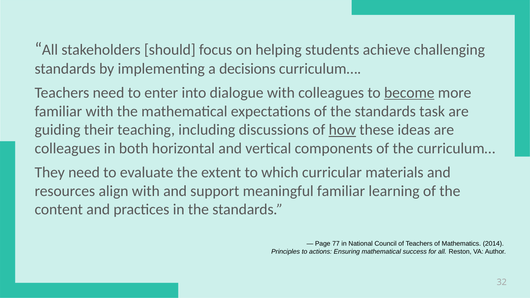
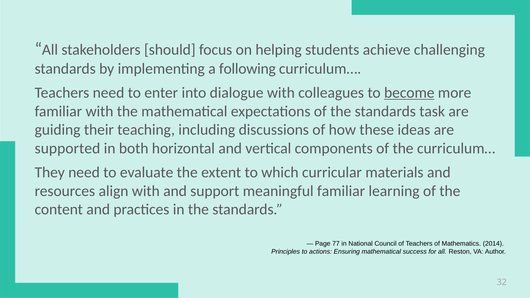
decisions: decisions -> following (247, 69)
how underline: present -> none (342, 130)
colleagues: colleagues -> supported (67, 148)
